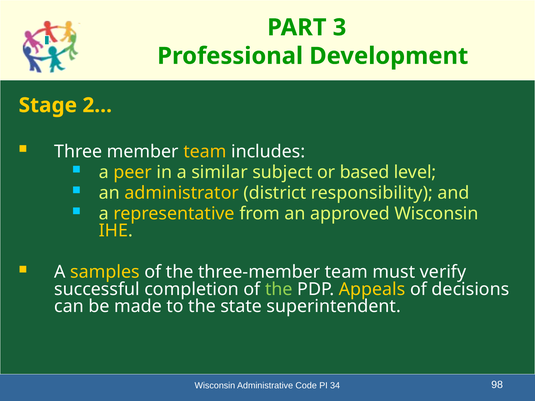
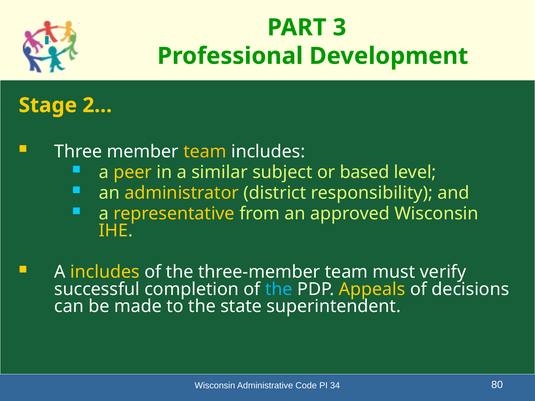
A samples: samples -> includes (105, 272)
the colour: light green -> light blue (279, 289)
98: 98 -> 80 (497, 385)
